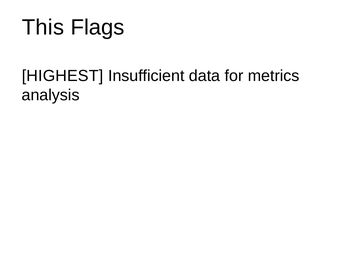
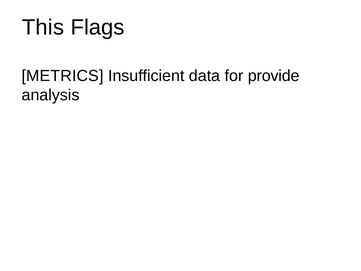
HIGHEST: HIGHEST -> METRICS (63, 76)
metrics: metrics -> provide (274, 76)
